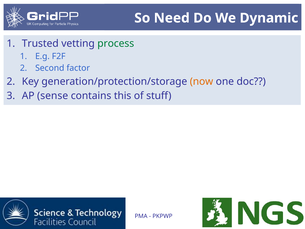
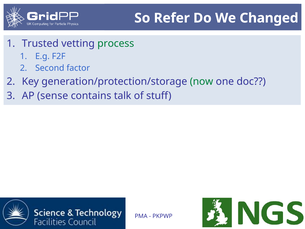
Need: Need -> Refer (172, 18)
Dynamic: Dynamic -> Changed (269, 18)
now colour: orange -> green (202, 81)
this: this -> talk (123, 96)
